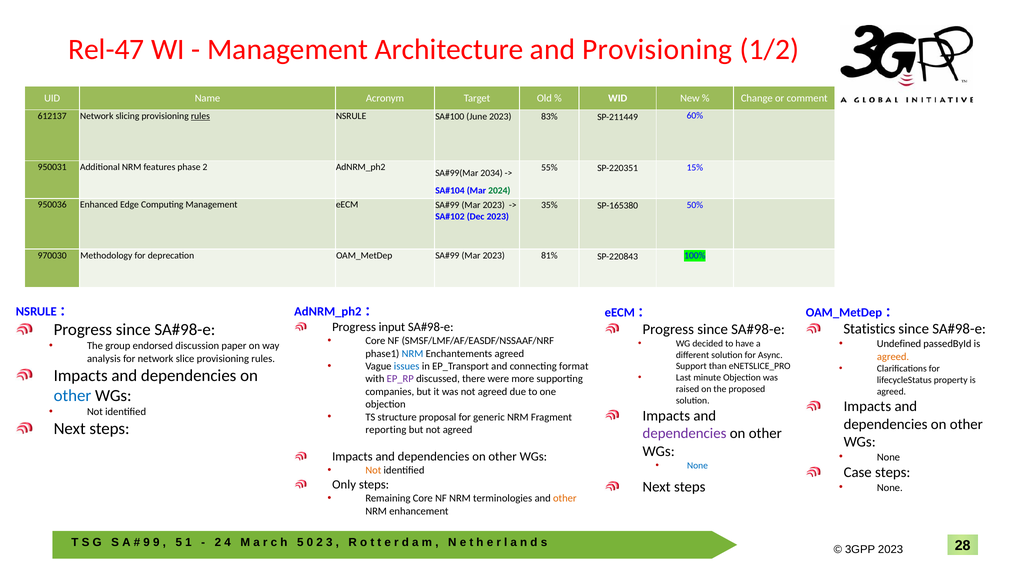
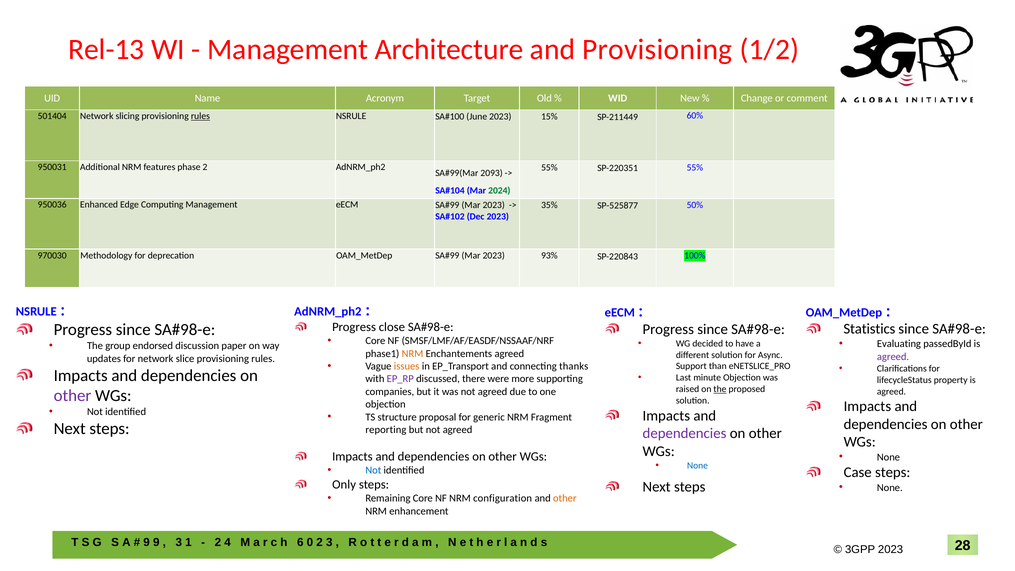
Rel-47: Rel-47 -> Rel-13 (106, 50)
612137: 612137 -> 501404 (52, 116)
83%: 83% -> 15% (549, 116)
SP-220351 15%: 15% -> 55% (695, 167)
2034: 2034 -> 2093 (492, 173)
SP-165380: SP-165380 -> SP-525877 (618, 206)
81%: 81% -> 93% (549, 256)
input: input -> close (392, 327)
Undefined: Undefined -> Evaluating (899, 344)
NRM colour: blue -> orange (413, 353)
agreed colour: orange -> purple (893, 357)
analysis: analysis -> updates (104, 359)
issues colour: blue -> orange (407, 366)
format: format -> thanks (574, 366)
the underline: none -> present (720, 389)
other colour: blue -> purple (72, 396)
Not colour: orange -> blue (373, 470)
terminologies: terminologies -> configuration (503, 498)
5: 5 -> 3 (179, 542)
5: 5 -> 6 (300, 542)
